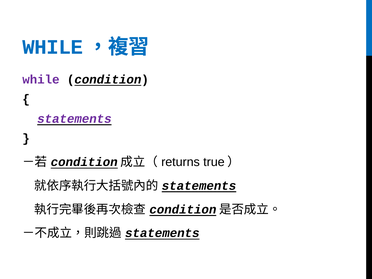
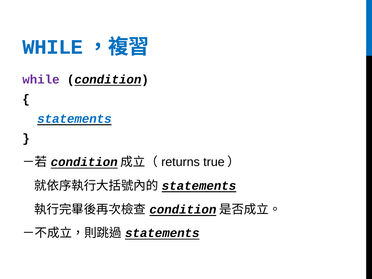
statements colour: purple -> blue (74, 119)
